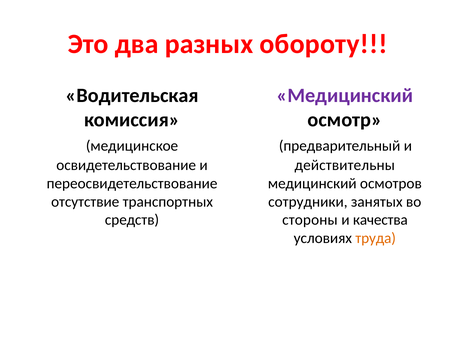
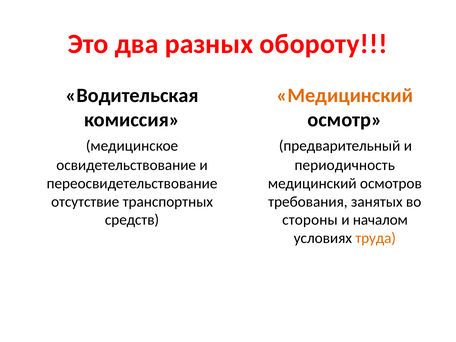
Медицинский colour: purple -> orange (345, 96)
действительны: действительны -> периодичность (345, 165)
сотрудники: сотрудники -> требования (308, 202)
качества: качества -> началом (380, 220)
